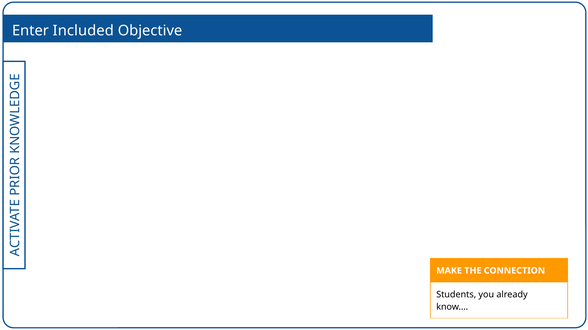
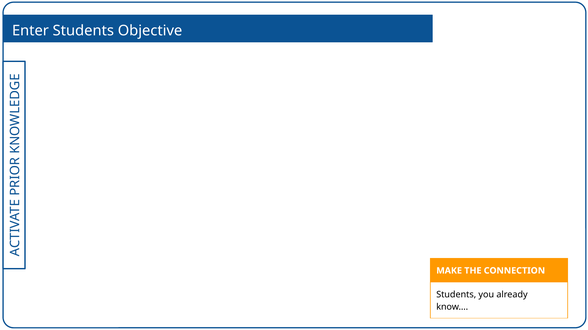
Enter Included: Included -> Students (83, 31)
